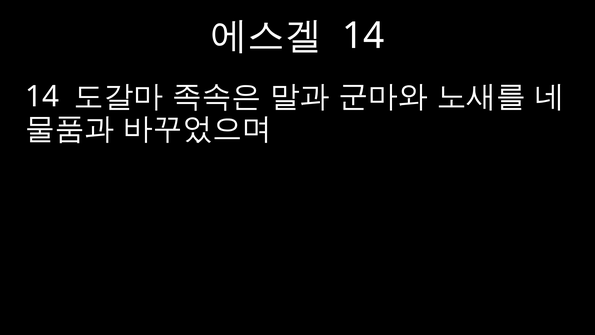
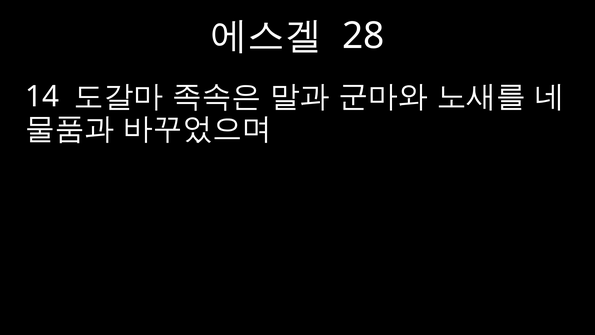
14: 14 -> 28 (363, 36)
